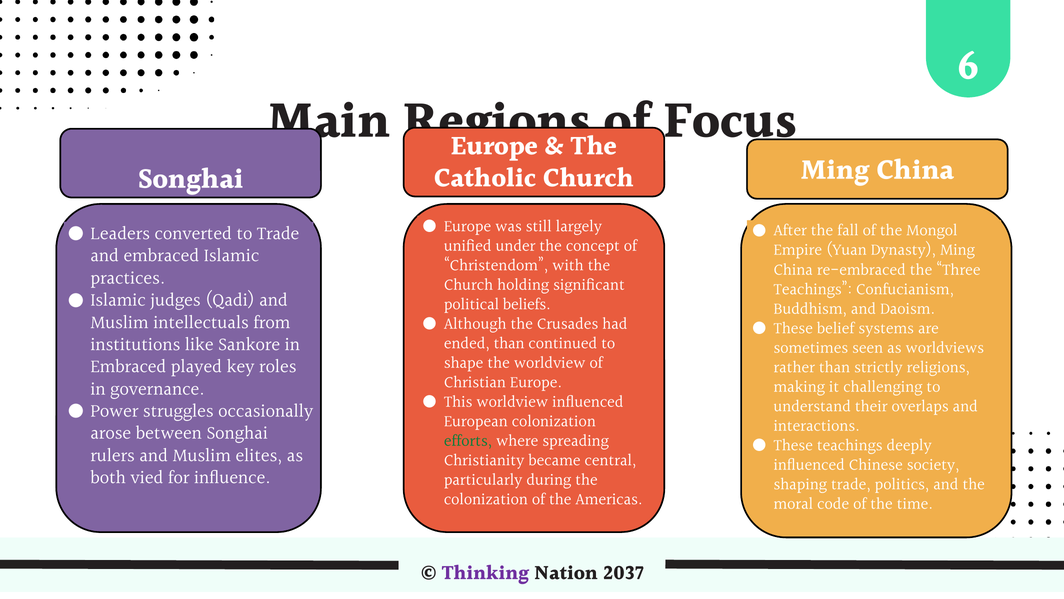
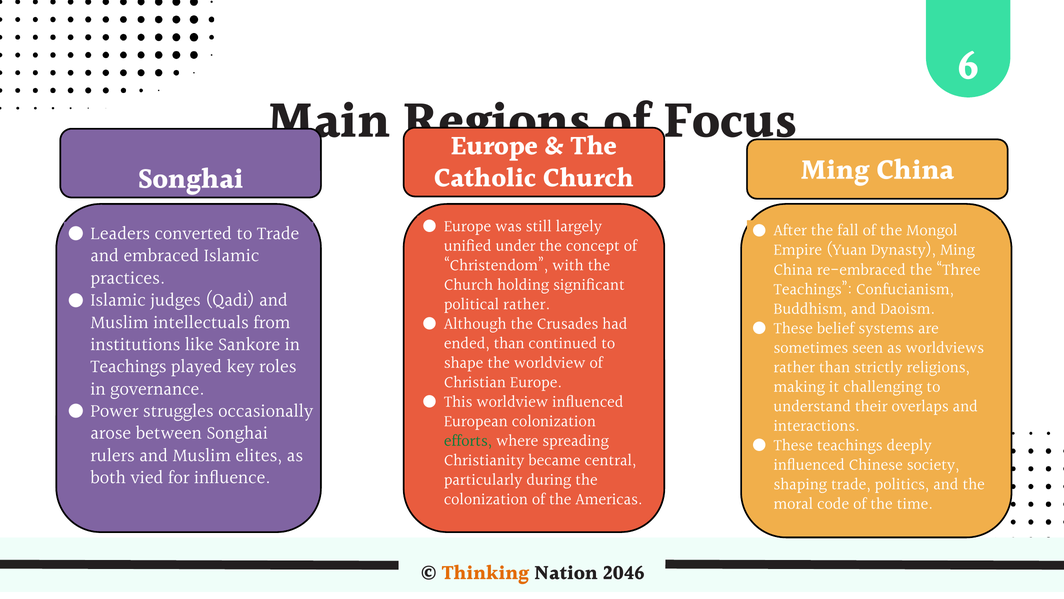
political beliefs: beliefs -> rather (527, 304)
Embraced: Embraced -> Teachings (128, 367)
Thinking colour: purple -> orange (485, 573)
2037: 2037 -> 2046 (624, 573)
